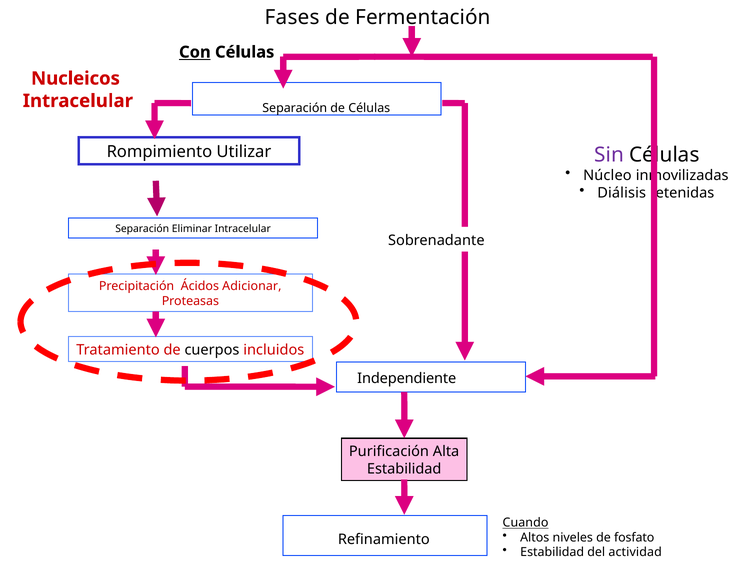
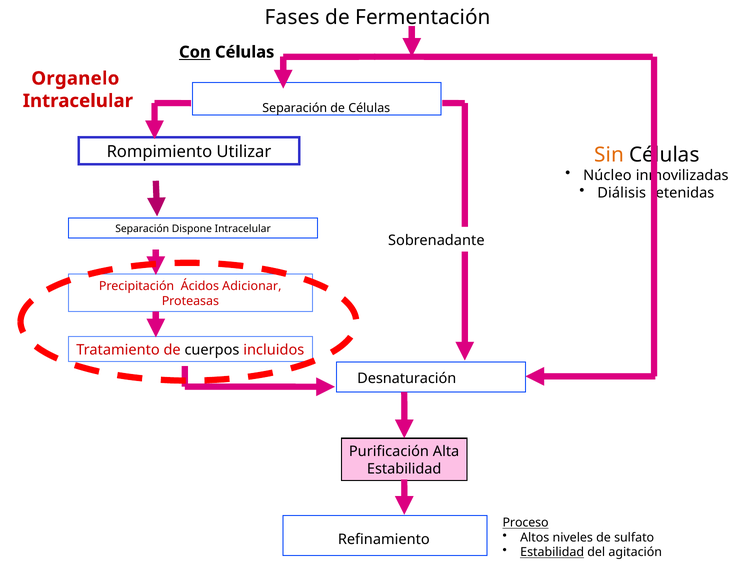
Nucleicos: Nucleicos -> Organelo (75, 78)
Sin colour: purple -> orange (609, 155)
Eliminar: Eliminar -> Dispone (192, 229)
Independiente: Independiente -> Desnaturación (407, 378)
Cuando: Cuando -> Proceso (526, 522)
fosfato: fosfato -> sulfato (634, 537)
Estabilidad underline: none -> present (552, 552)
actividad: actividad -> agitación (635, 552)
